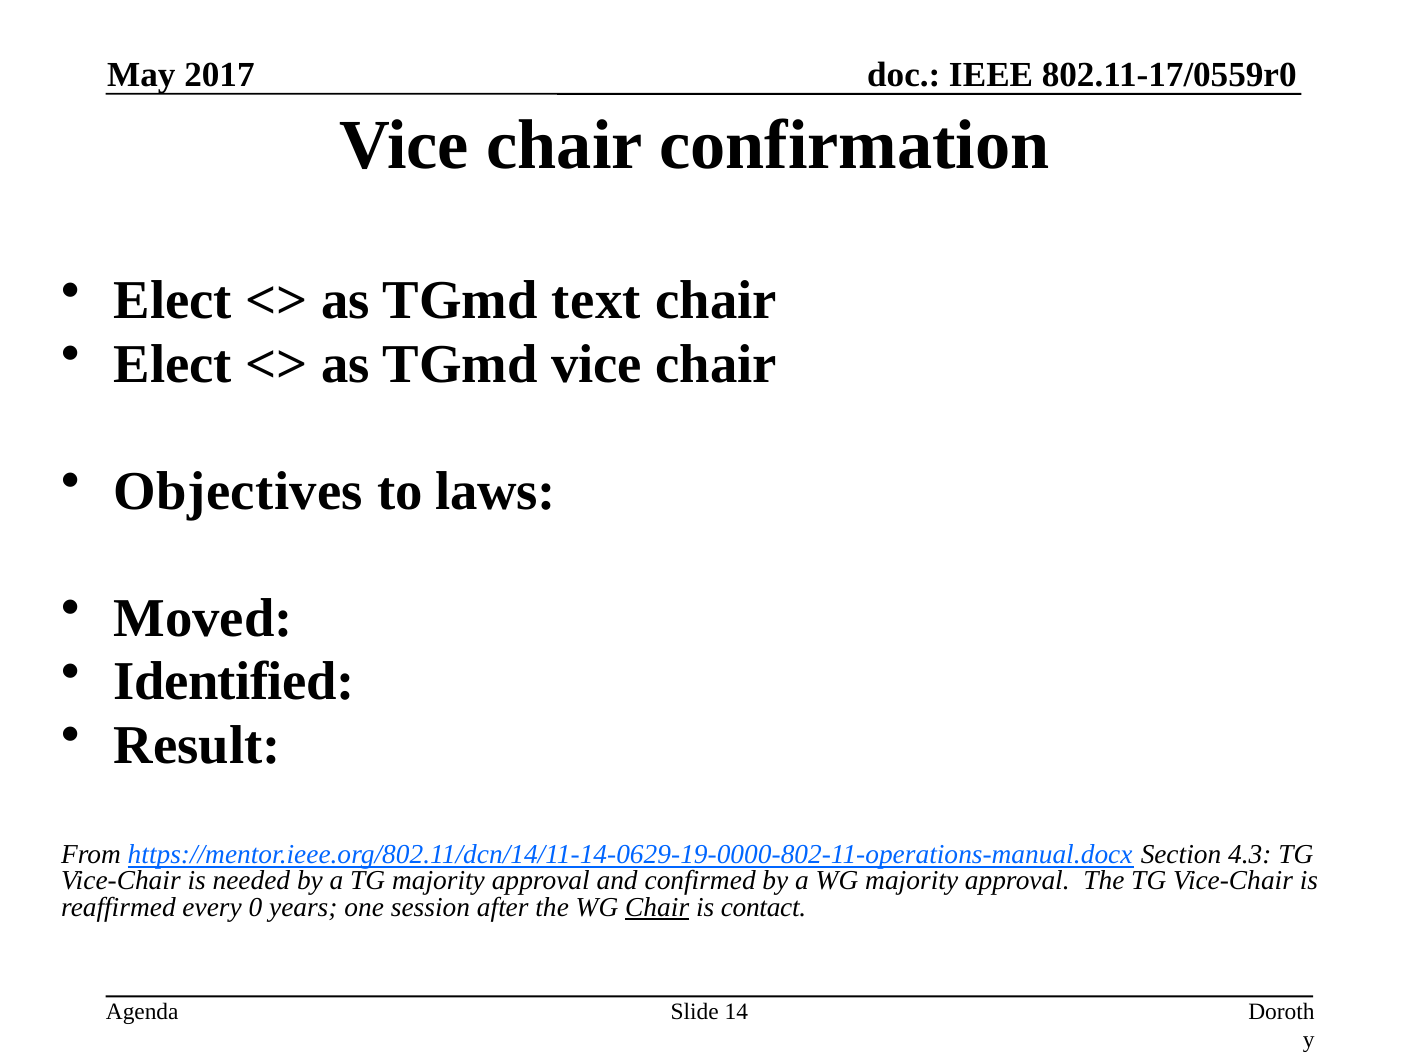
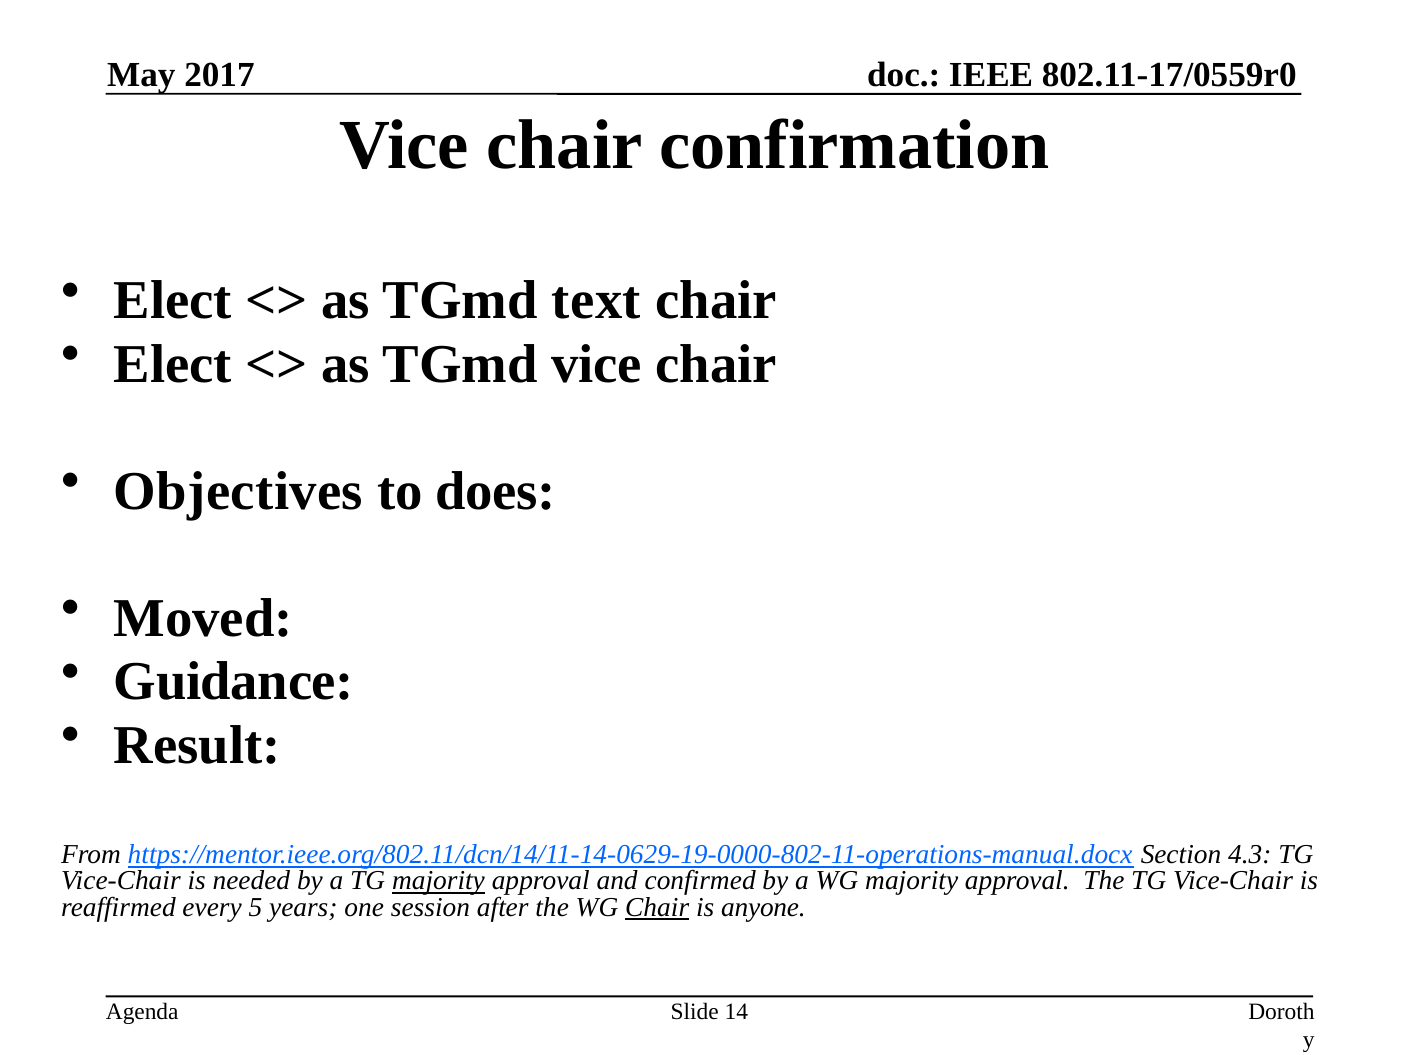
laws: laws -> does (496, 491)
Identified: Identified -> Guidance (234, 682)
majority underline: none -> present (438, 881)
0: 0 -> 5 (255, 907)
contact: contact -> anyone (763, 907)
